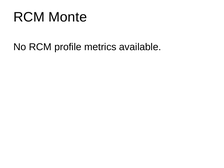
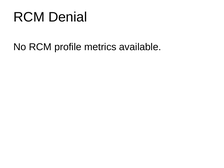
Monte: Monte -> Denial (68, 17)
